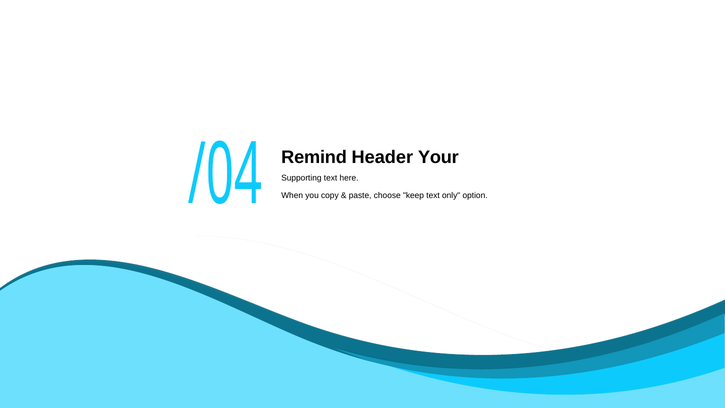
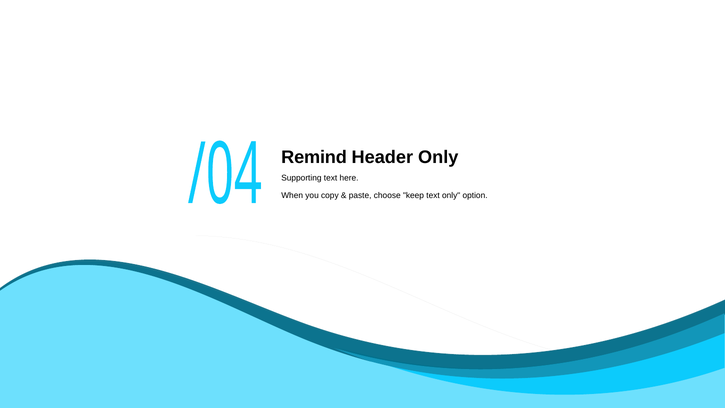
Header Your: Your -> Only (438, 157)
